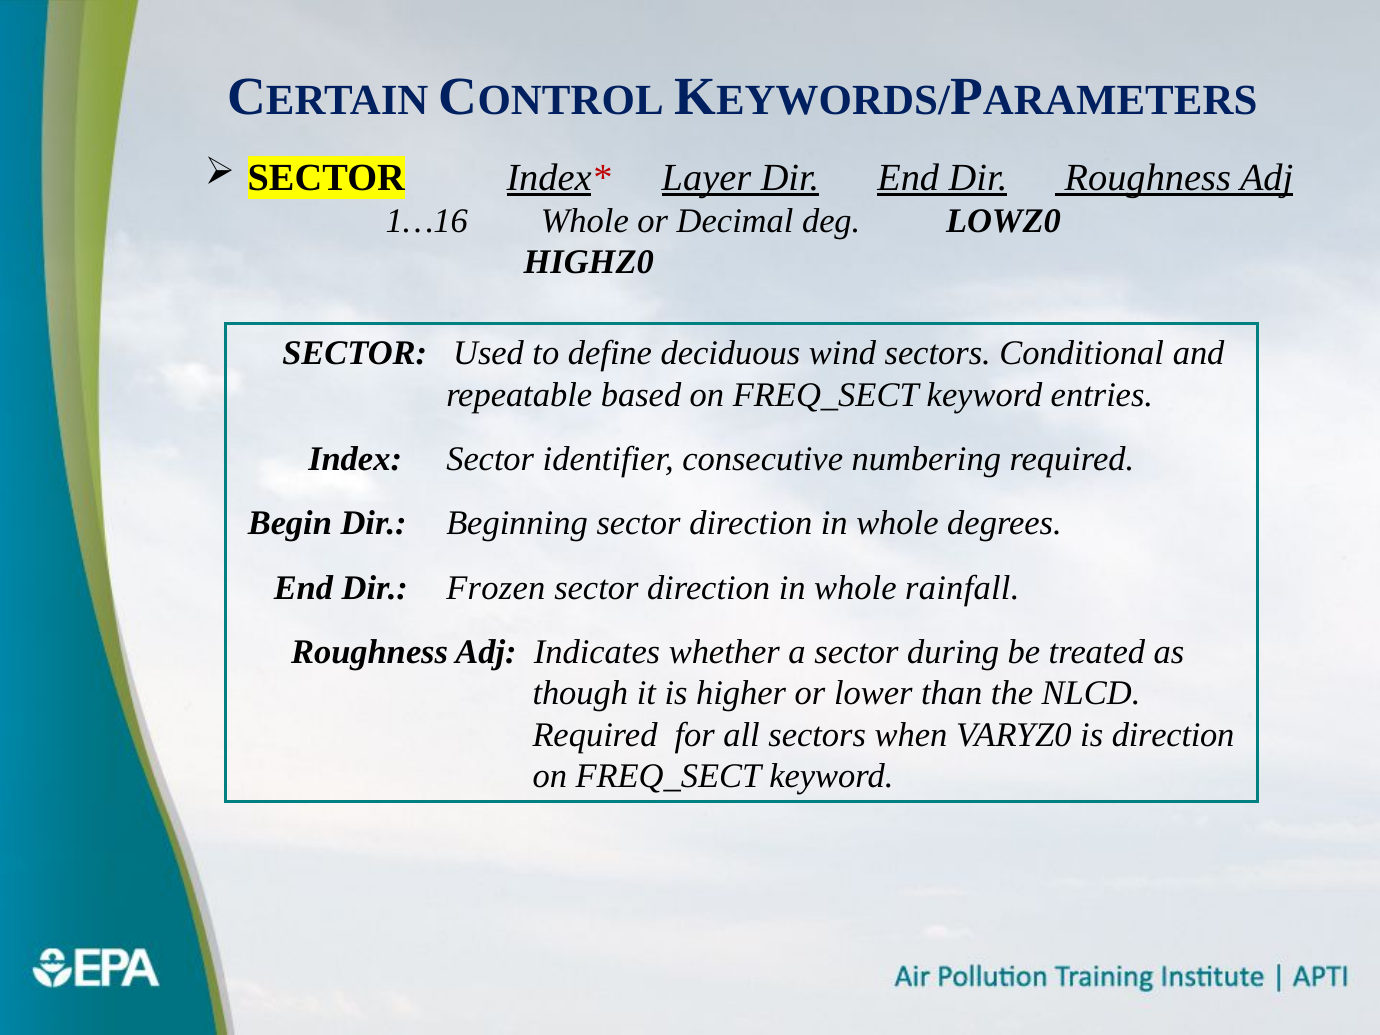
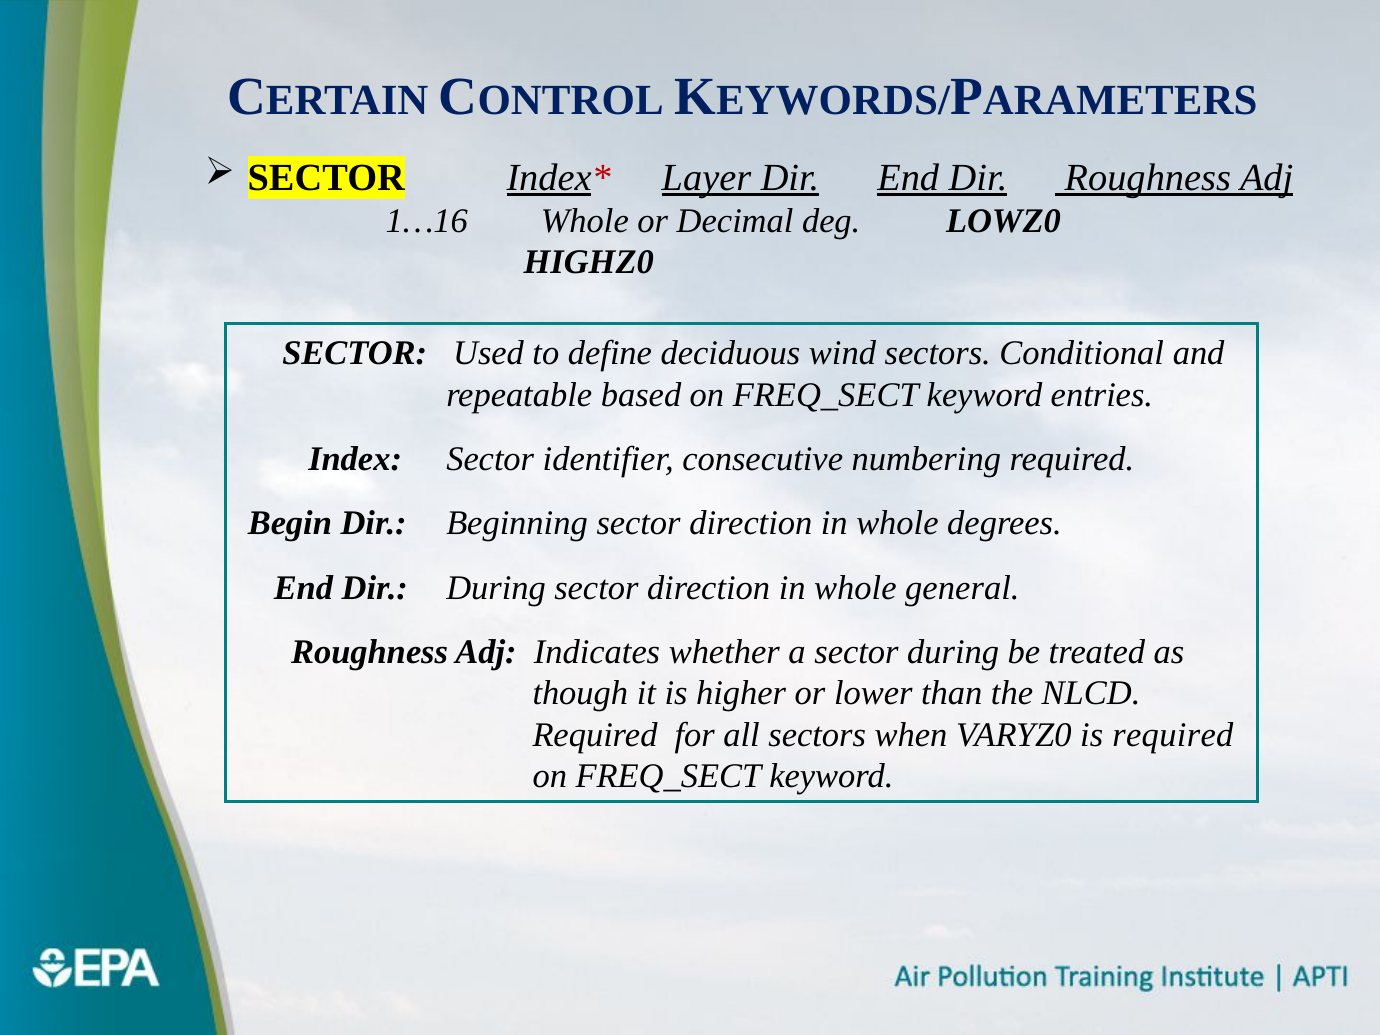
Dir Frozen: Frozen -> During (496, 588)
rainfall: rainfall -> general (962, 588)
is direction: direction -> required (1173, 735)
